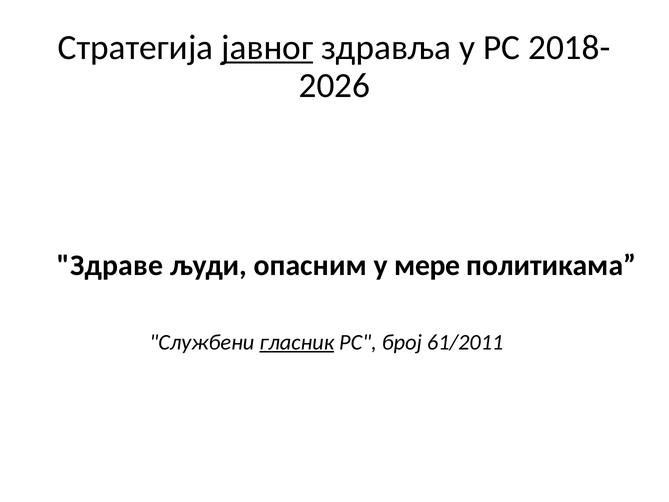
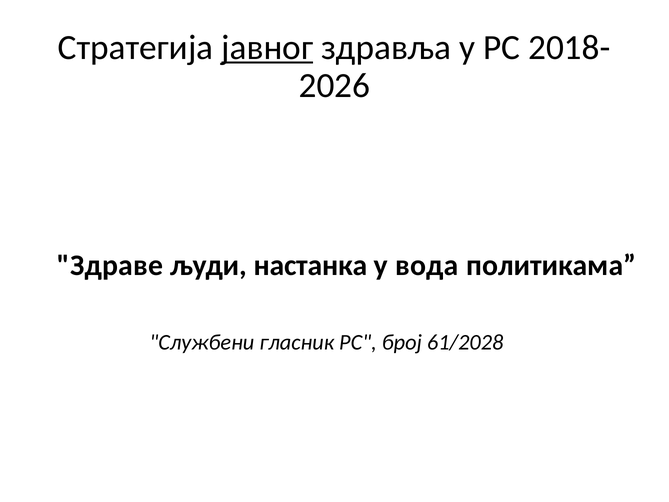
опасним: опасним -> настанка (311, 265)
мере: мере -> вода (427, 265)
гласник underline: present -> none (297, 342)
61/2011: 61/2011 -> 61/2028 (465, 342)
